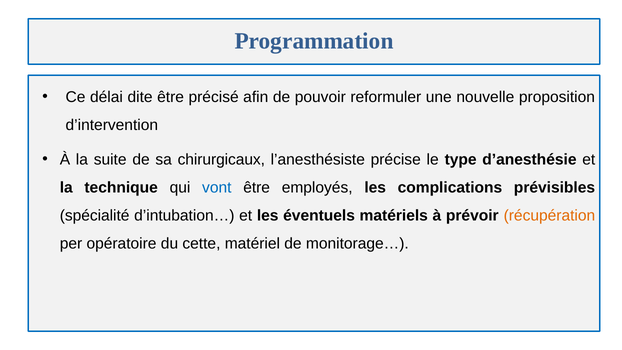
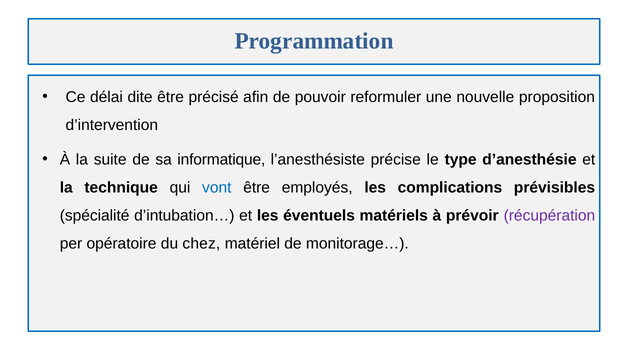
chirurgicaux: chirurgicaux -> informatique (221, 160)
récupération colour: orange -> purple (549, 216)
cette: cette -> chez (201, 244)
